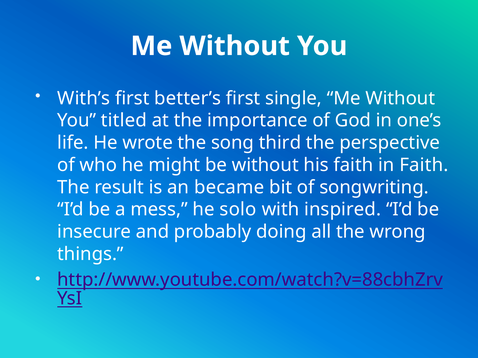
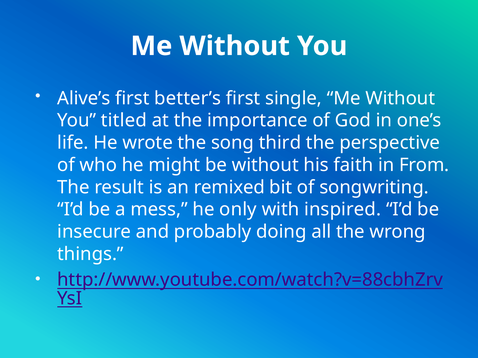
With’s: With’s -> Alive’s (84, 98)
in Faith: Faith -> From (424, 165)
became: became -> remixed (229, 187)
solo: solo -> only (238, 210)
